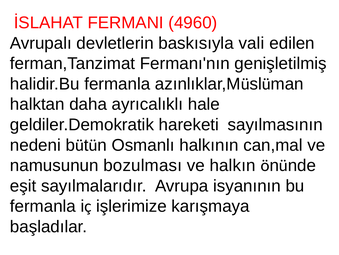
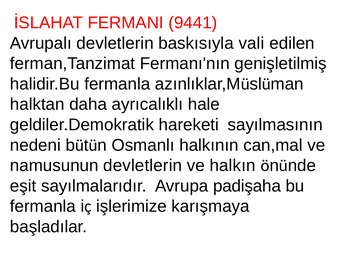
4960: 4960 -> 9441 (193, 23)
namusunun bozulması: bozulması -> devletlerin (143, 165)
isyanının: isyanının -> padişaha (247, 185)
